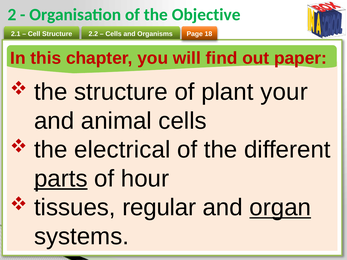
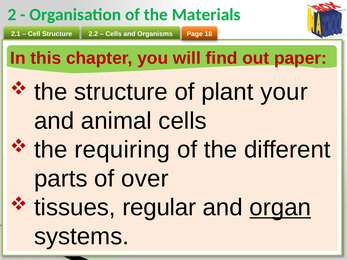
Objective: Objective -> Materials (206, 15)
electrical: electrical -> requiring (122, 150)
parts underline: present -> none (61, 179)
hour: hour -> over (145, 179)
